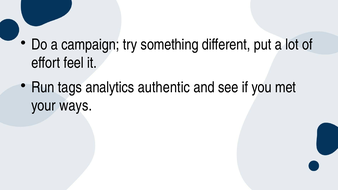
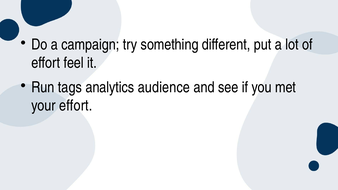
authentic: authentic -> audience (164, 87)
your ways: ways -> effort (76, 106)
